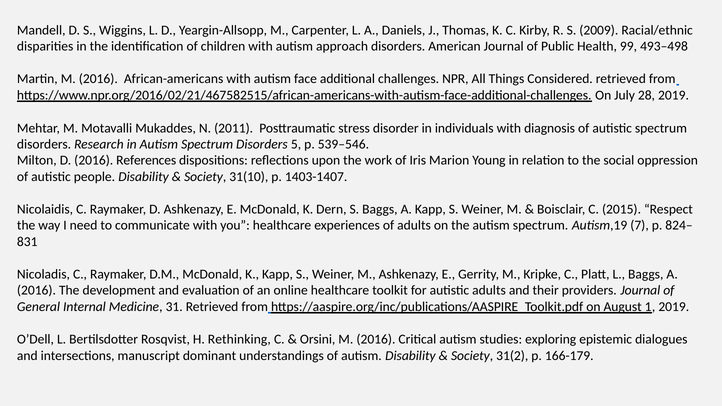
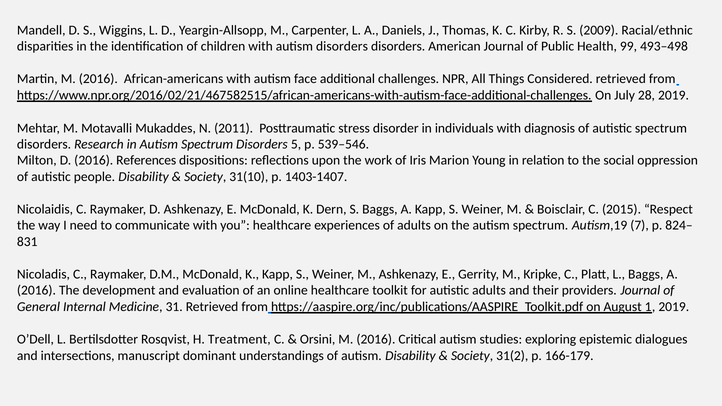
autism approach: approach -> disorders (342, 46)
Rethinking: Rethinking -> Treatment (239, 340)
